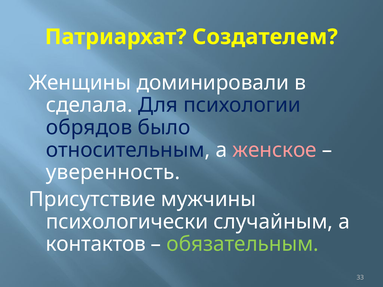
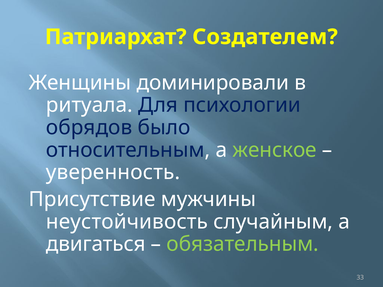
сделала: сделала -> ритуала (89, 105)
женское colour: pink -> light green (275, 150)
психологически: психологически -> неустойчивость (127, 222)
контактов: контактов -> двигаться (96, 244)
